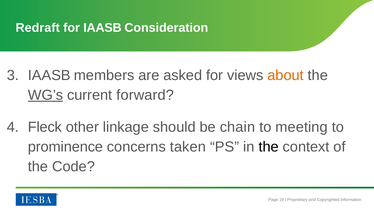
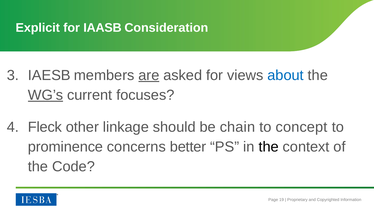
Redraft: Redraft -> Explicit (38, 28)
IAASB: IAASB -> IAESB (49, 75)
are underline: none -> present (149, 75)
about colour: orange -> blue (286, 75)
forward: forward -> focuses (145, 95)
meeting: meeting -> concept (302, 127)
taken: taken -> better (188, 147)
